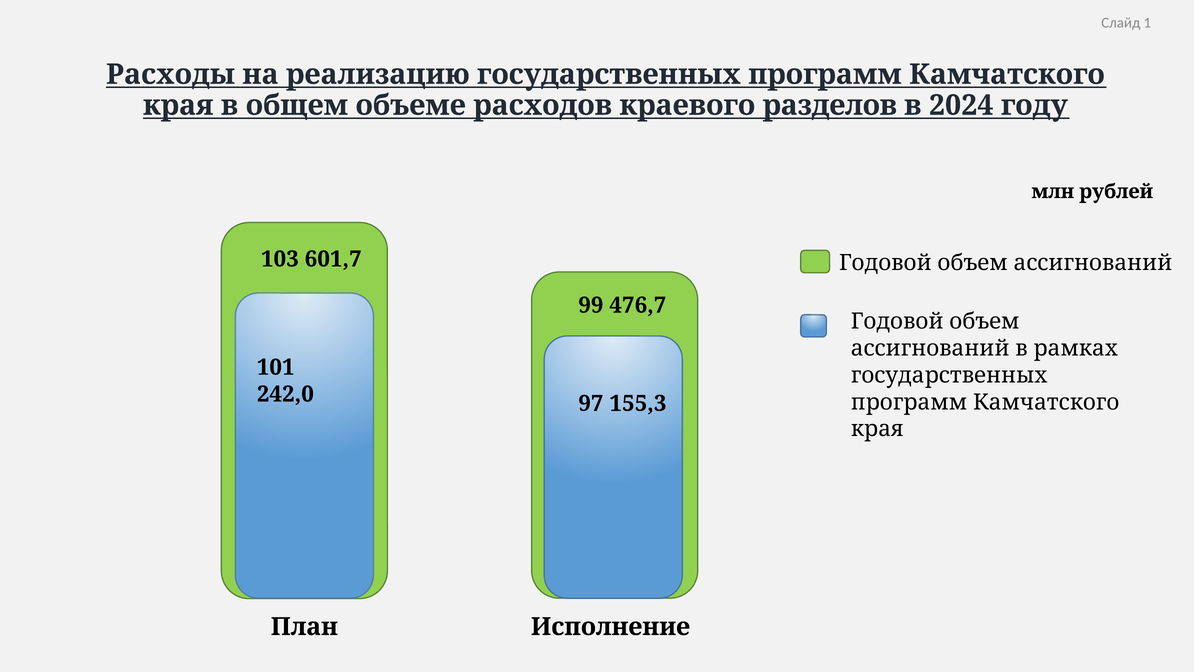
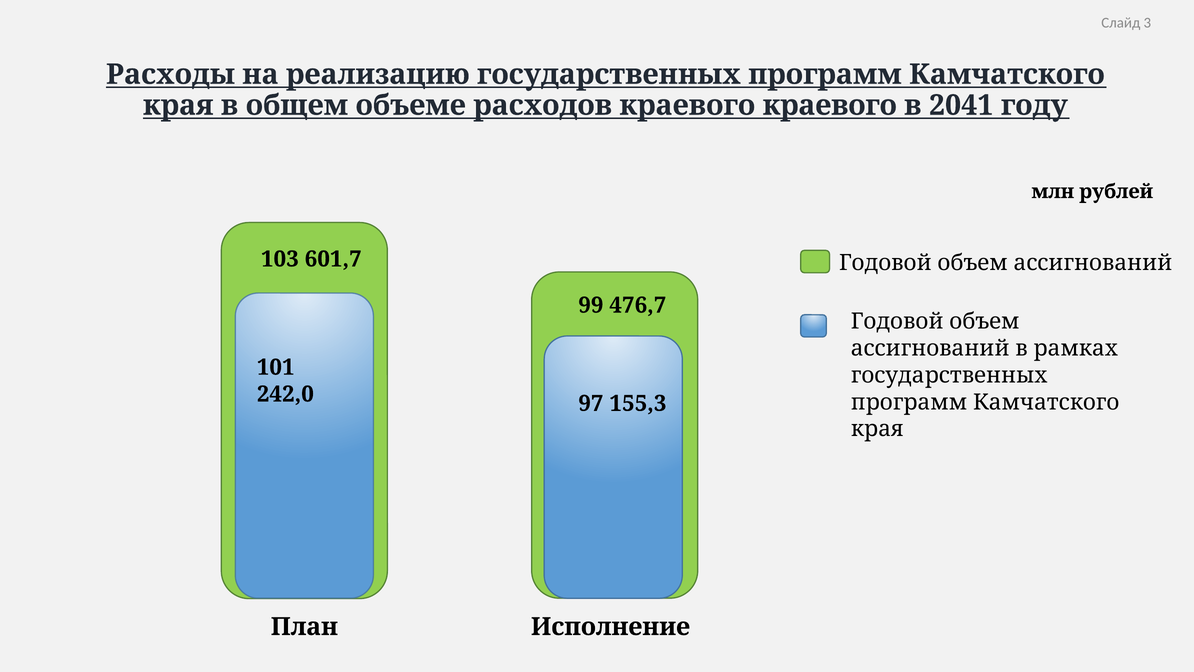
1: 1 -> 3 (1147, 23)
краевого разделов: разделов -> краевого (830, 105)
2024: 2024 -> 2041 (961, 105)
